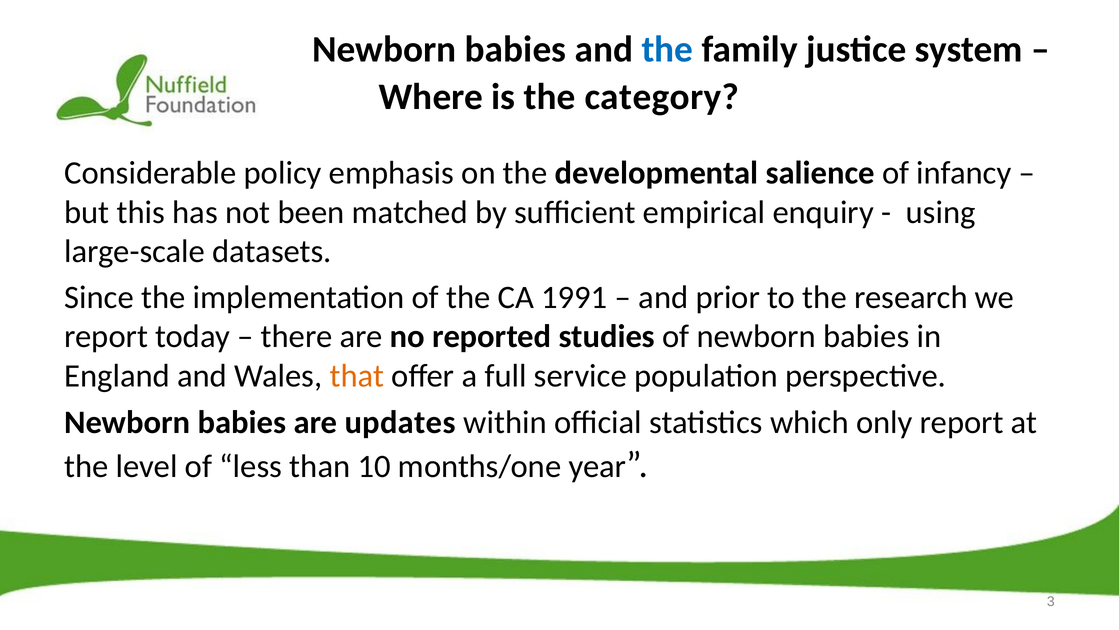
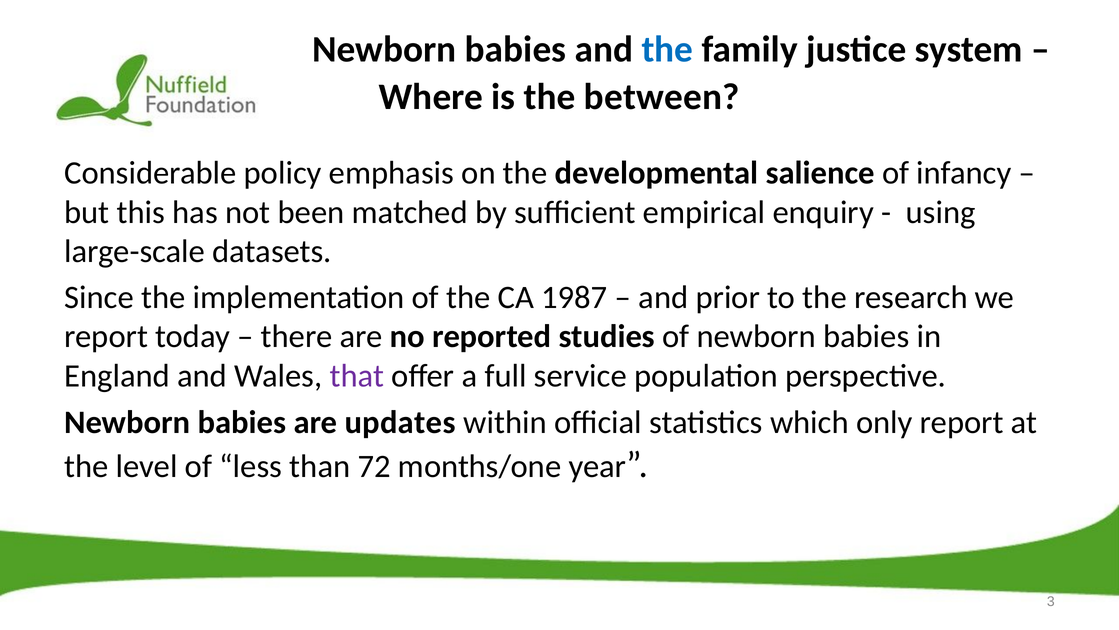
category: category -> between (662, 97)
1991: 1991 -> 1987 (574, 297)
that colour: orange -> purple (357, 375)
10: 10 -> 72 (374, 466)
